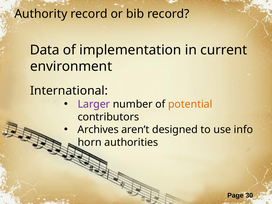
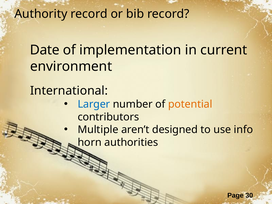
Data: Data -> Date (45, 50)
Larger colour: purple -> blue (94, 104)
Archives: Archives -> Multiple (98, 130)
